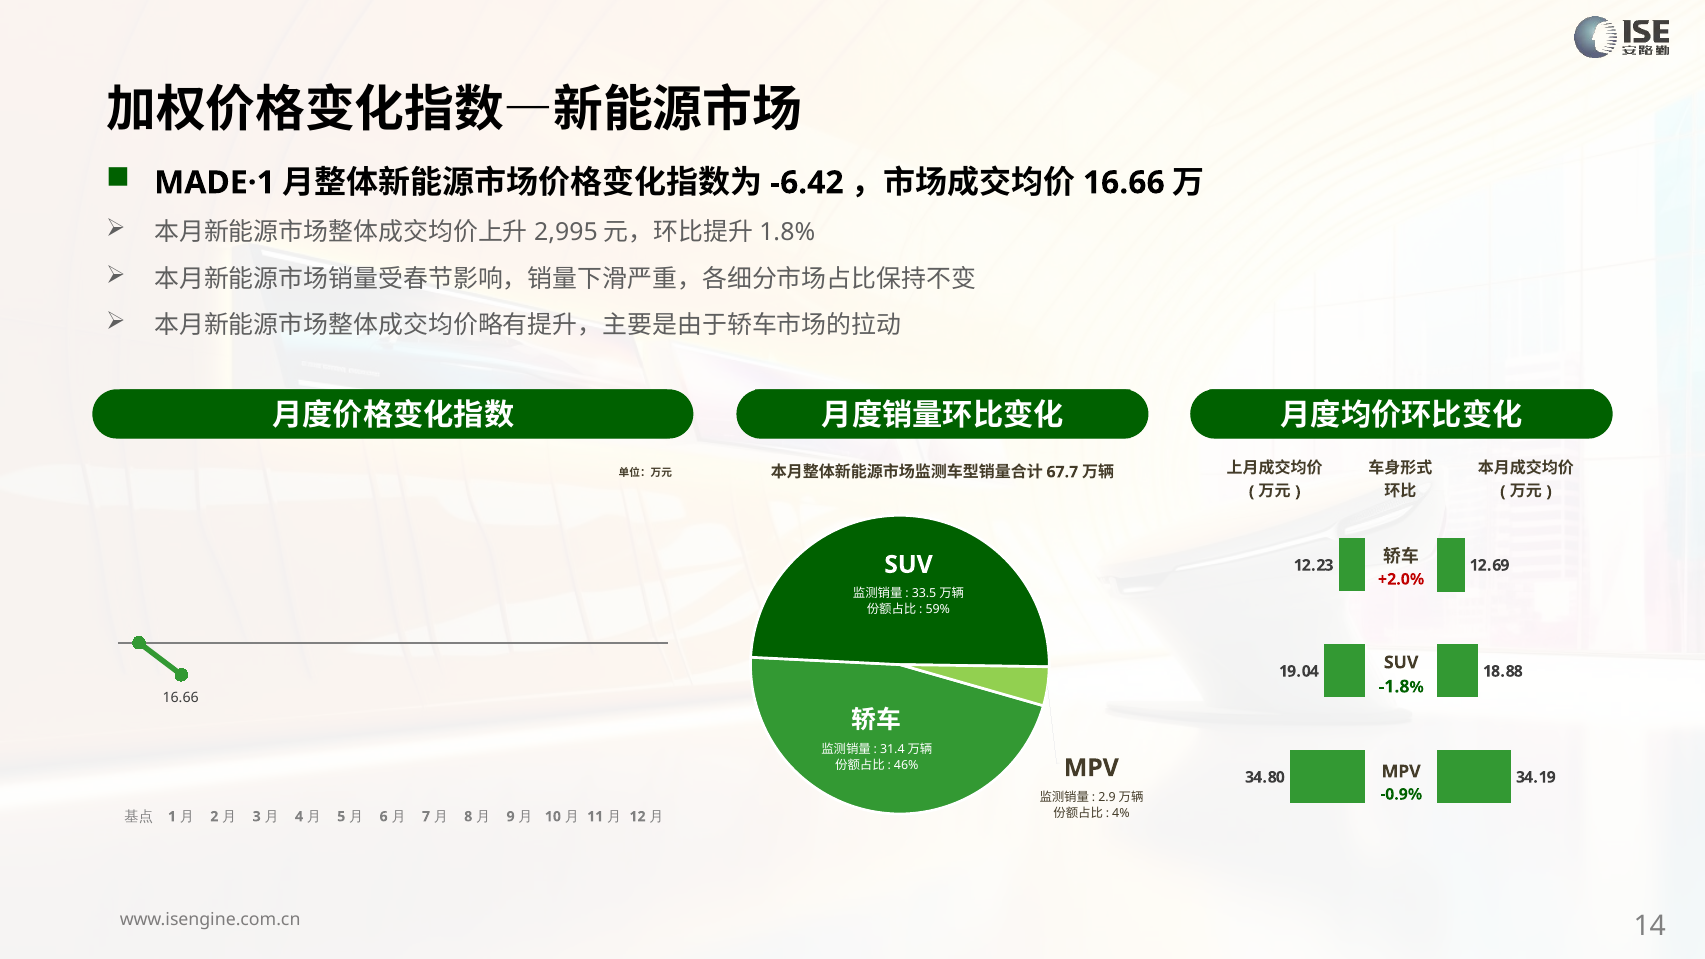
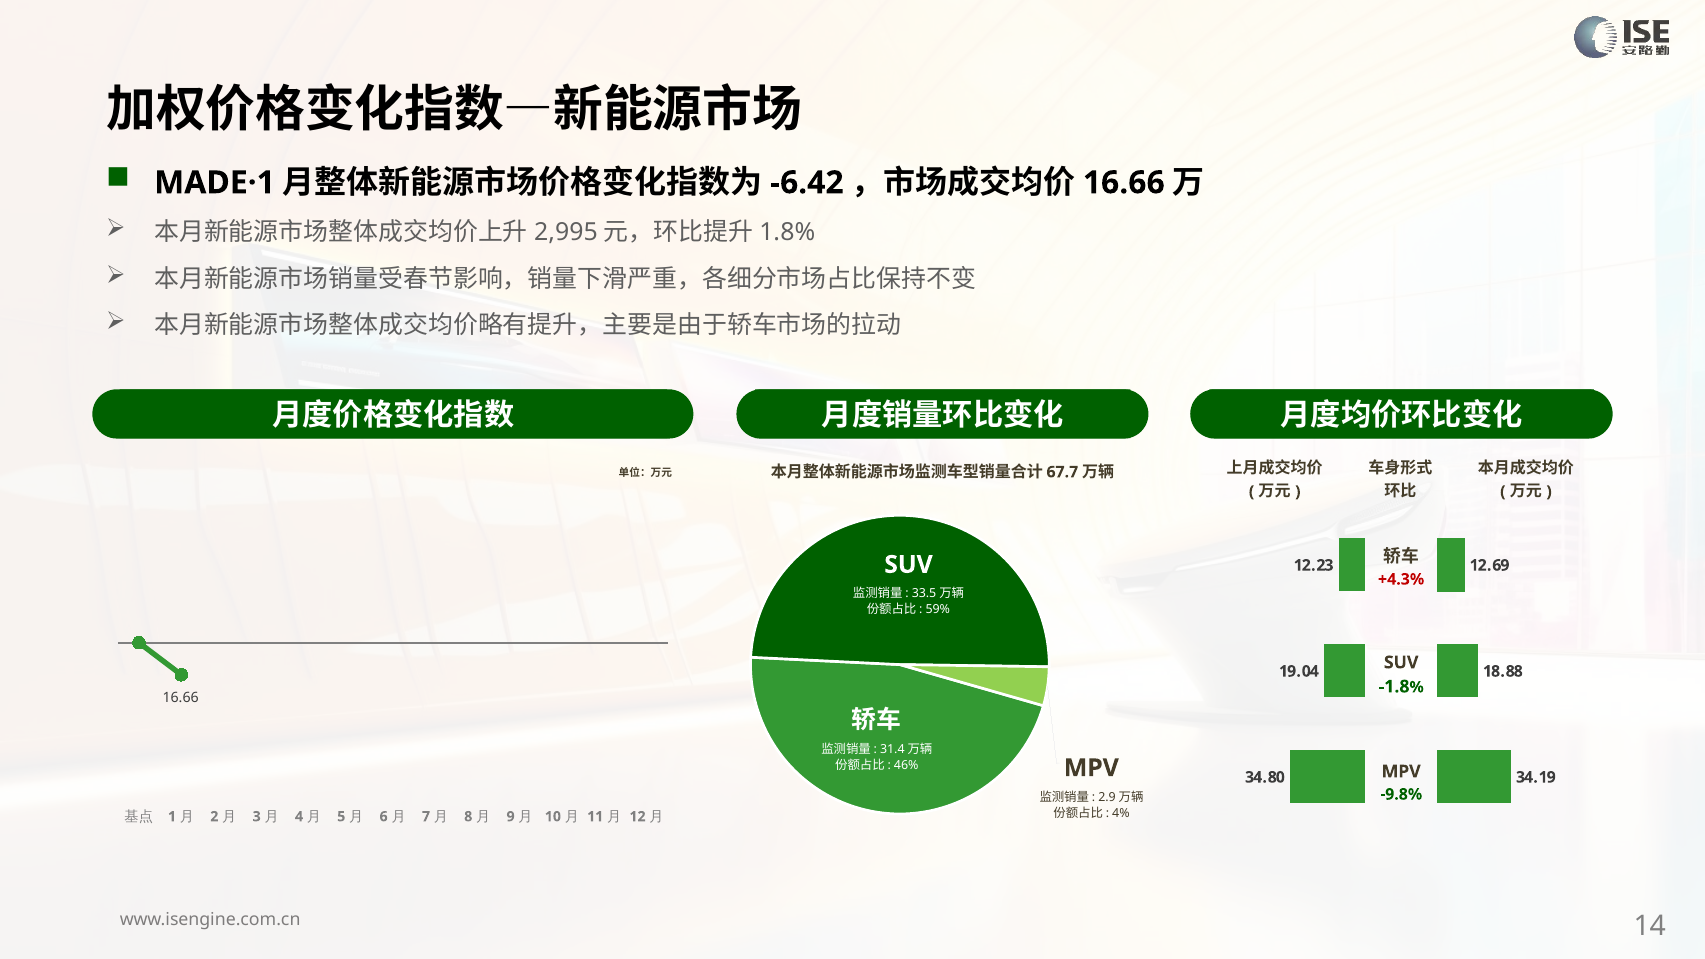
+2.0%: +2.0% -> +4.3% (1401, 579)
-0.9%: -0.9% -> -9.8% (1401, 794)
